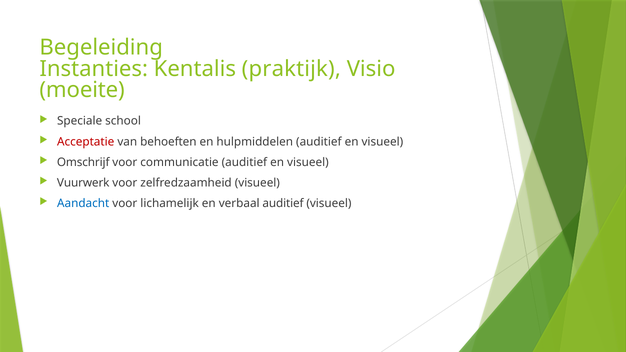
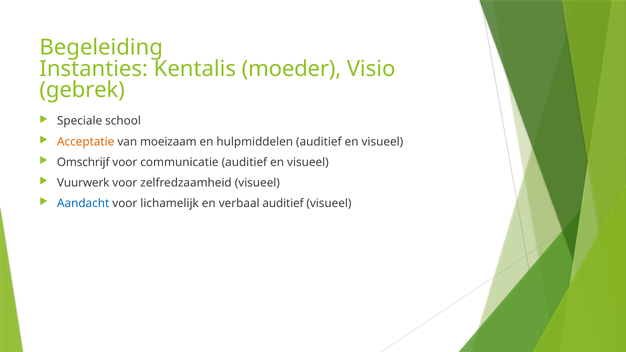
praktijk: praktijk -> moeder (291, 69)
moeite: moeite -> gebrek (82, 90)
Acceptatie colour: red -> orange (86, 142)
behoeften: behoeften -> moeizaam (168, 142)
